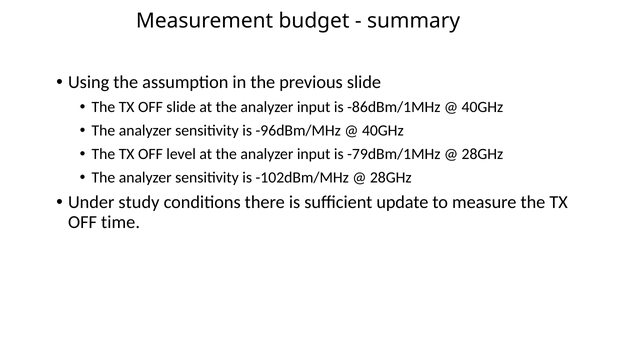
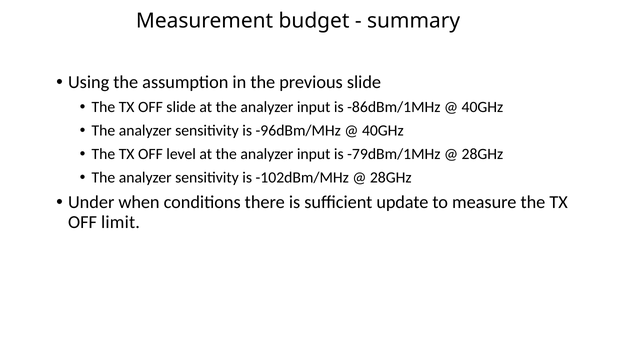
study: study -> when (139, 203)
time: time -> limit (121, 222)
